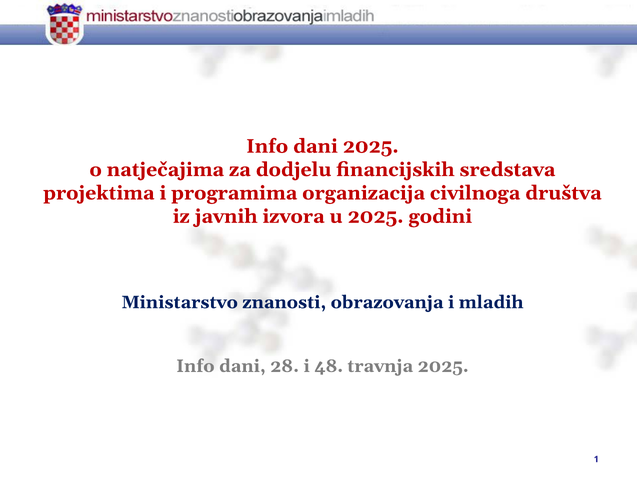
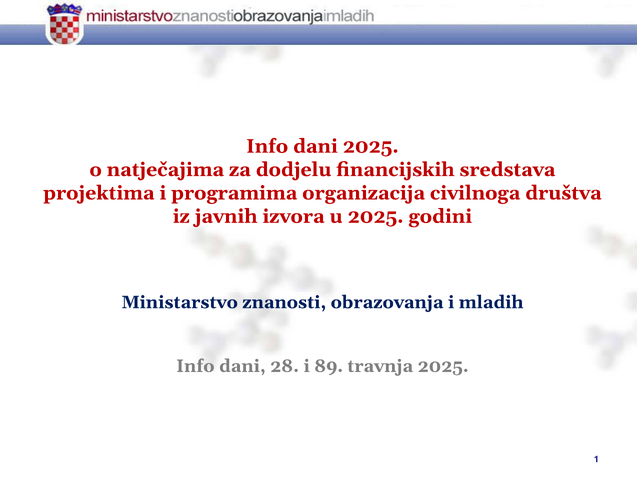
48: 48 -> 89 (329, 366)
